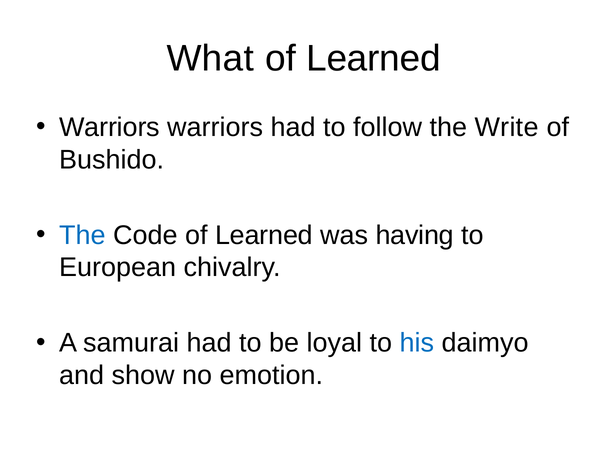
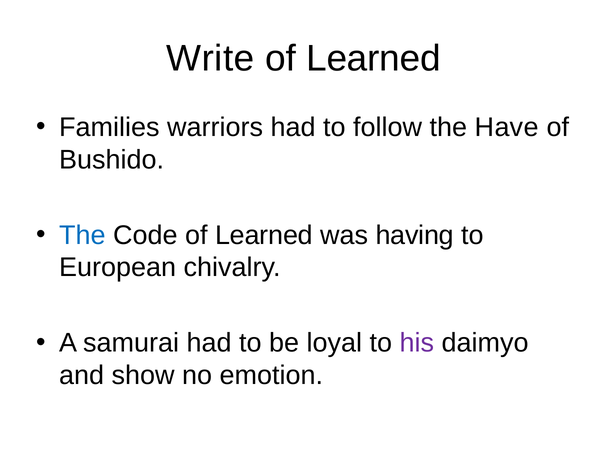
What: What -> Write (210, 59)
Warriors: Warriors -> Families (109, 127)
Write: Write -> Have (507, 127)
his colour: blue -> purple (417, 343)
